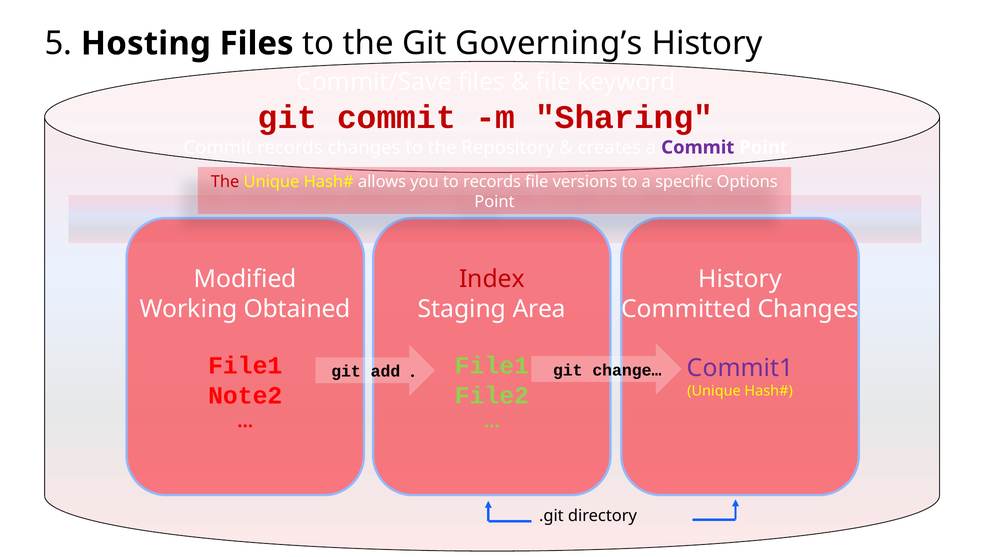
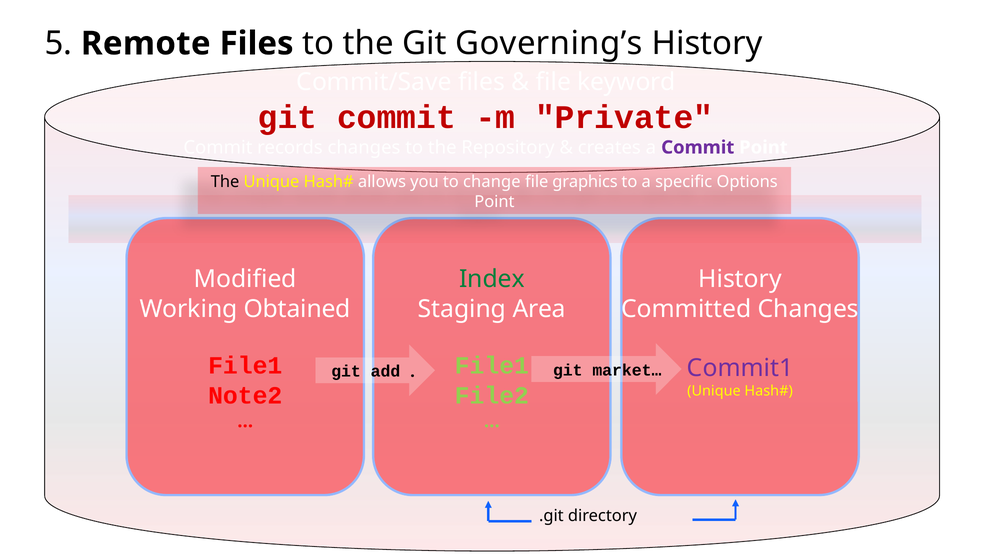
Hosting: Hosting -> Remote (146, 43)
Sharing: Sharing -> Private (624, 117)
The colour: red -> black (225, 182)
to records: records -> change (492, 182)
versions: versions -> graphics (585, 182)
Index colour: red -> green (492, 279)
change…: change… -> market… (627, 370)
